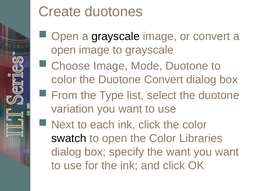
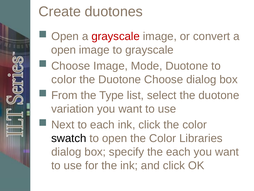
grayscale colour: black -> red (116, 36)
Duotone Convert: Convert -> Choose (164, 79)
the want: want -> each (178, 152)
